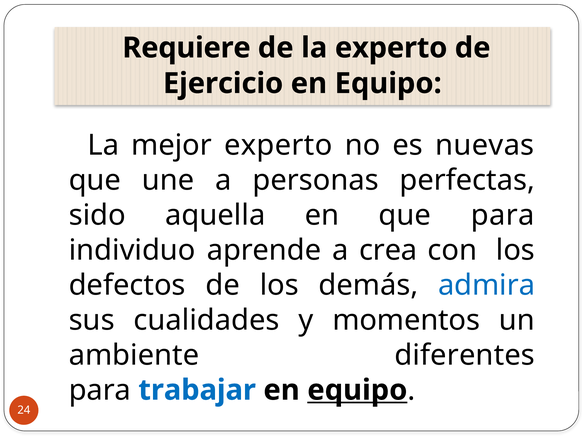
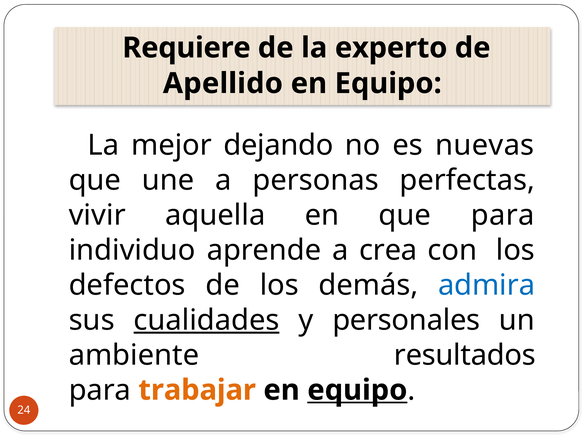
Ejercicio: Ejercicio -> Apellido (223, 83)
mejor experto: experto -> dejando (279, 145)
sido: sido -> vivir (97, 215)
cualidades underline: none -> present (207, 320)
momentos: momentos -> personales (406, 320)
diferentes: diferentes -> resultados (465, 355)
trabajar colour: blue -> orange (197, 390)
